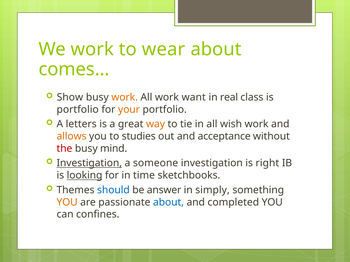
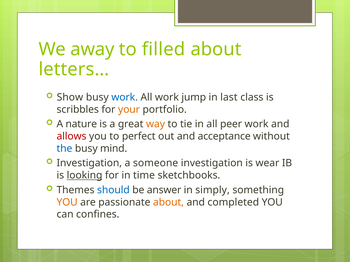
We work: work -> away (92, 49)
wear: wear -> filled (164, 49)
comes…: comes… -> letters… (74, 69)
work colour: orange -> blue (125, 98)
want: want -> jump (194, 98)
real: real -> last (229, 98)
portfolio: portfolio -> scribbles (78, 110)
letters: letters -> nature (81, 124)
wish: wish -> peer (231, 124)
allows colour: orange -> red (72, 137)
studies: studies -> perfect (139, 137)
the colour: red -> blue (64, 149)
Investigation underline: present -> none (89, 163)
right: right -> wear (267, 163)
about colour: blue -> orange (168, 203)
